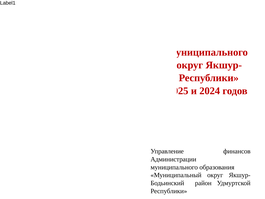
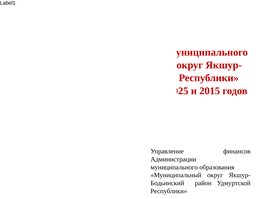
и 2024: 2024 -> 2015 (210, 91)
